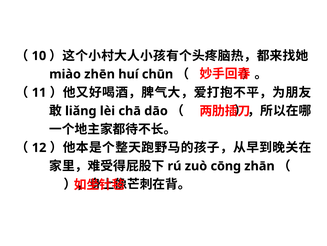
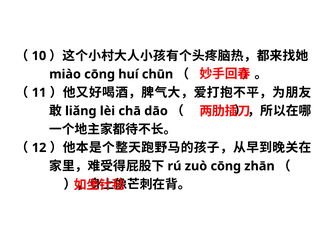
zhēn: zhēn -> cōng (100, 74)
